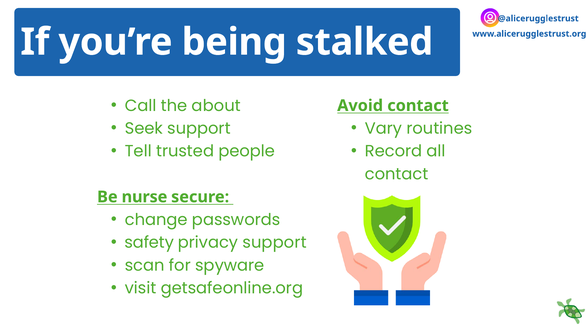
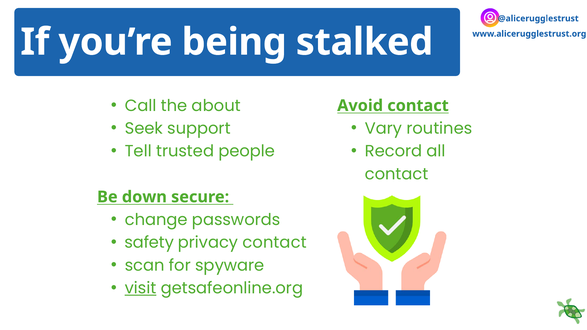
nurse: nurse -> down (144, 197)
privacy support: support -> contact (275, 243)
visit underline: none -> present (141, 288)
